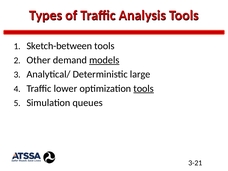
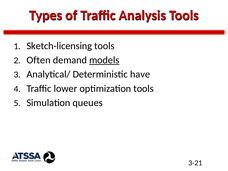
Sketch-between: Sketch-between -> Sketch-licensing (59, 46)
Other: Other -> Often (39, 60)
large: large -> have (140, 74)
tools underline: present -> none (144, 89)
